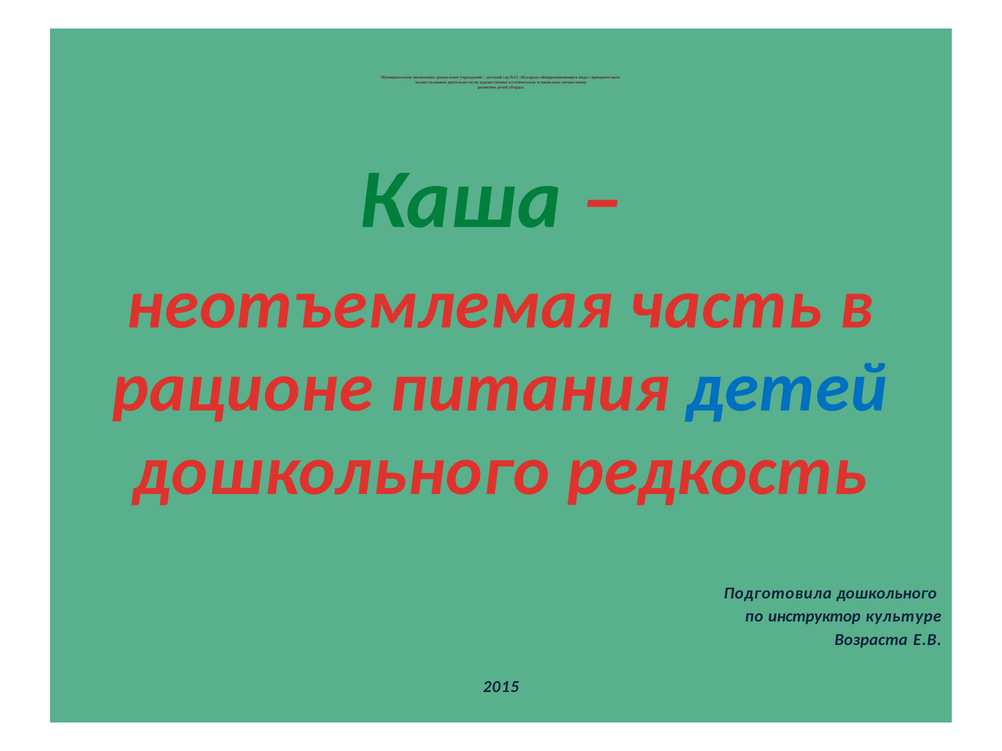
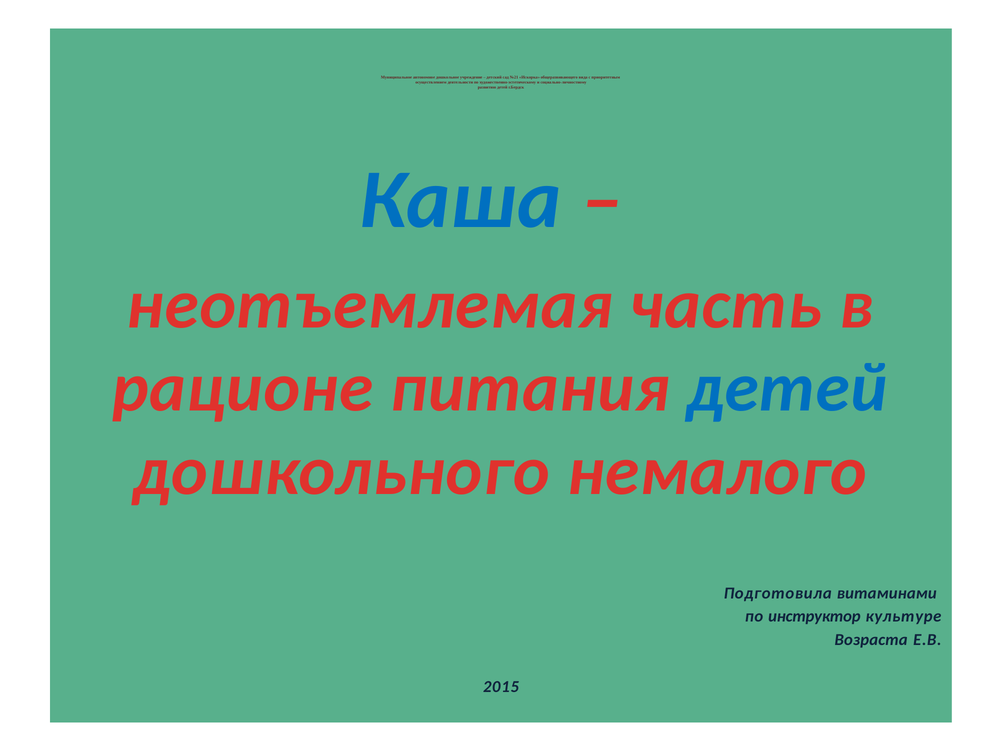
Каша colour: green -> blue (460, 200)
редкость: редкость -> немалого (717, 472)
Подготовила дошкольного: дошкольного -> витаминами (887, 593)
